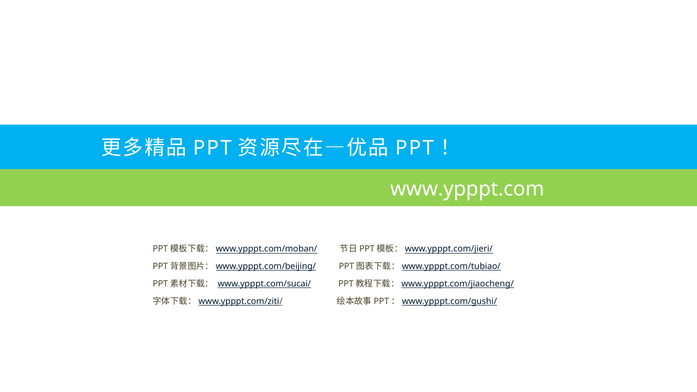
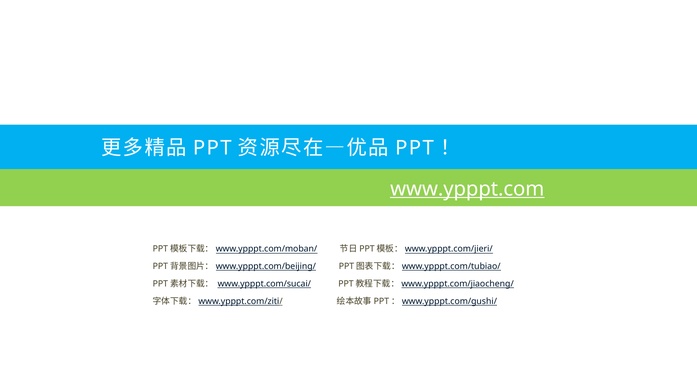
www.ypppt.com underline: none -> present (467, 189)
